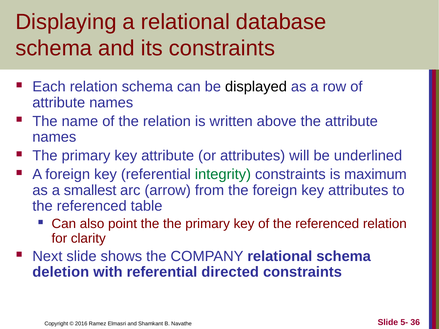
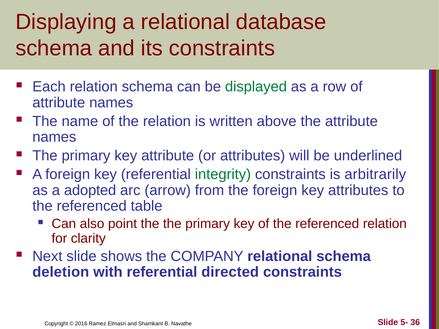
displayed colour: black -> green (256, 87)
maximum: maximum -> arbitrarily (375, 175)
smallest: smallest -> adopted (90, 190)
